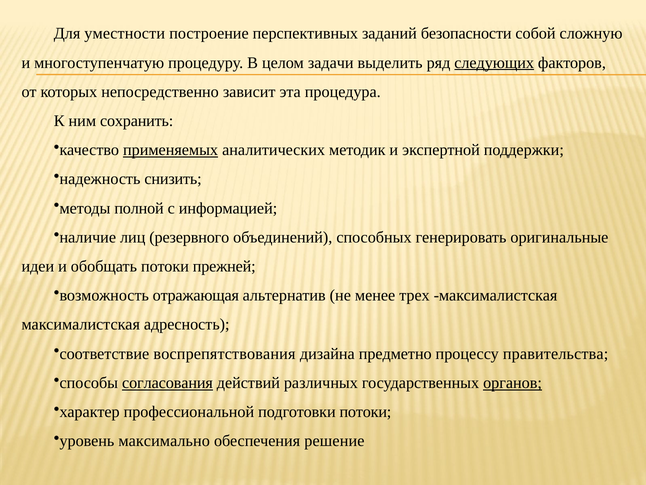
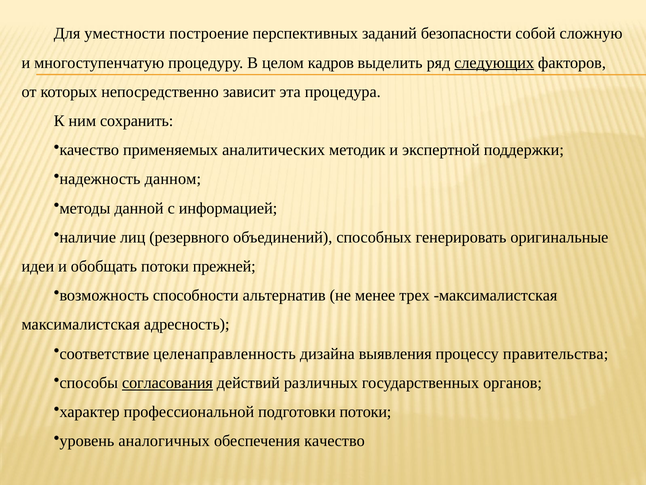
задачи: задачи -> кадров (331, 63)
применяемых underline: present -> none (171, 150)
снизить: снизить -> данном (173, 179)
полной: полной -> данной (139, 208)
отражающая: отражающая -> способности (196, 295)
воспрепятствования: воспрепятствования -> целенаправленность (224, 353)
предметно: предметно -> выявления (395, 353)
органов underline: present -> none (513, 382)
максимально: максимально -> аналогичных (164, 441)
обеспечения решение: решение -> качество (334, 441)
